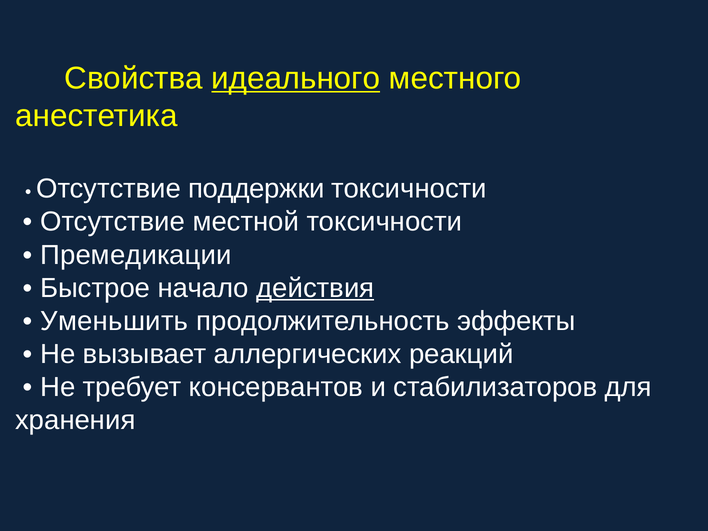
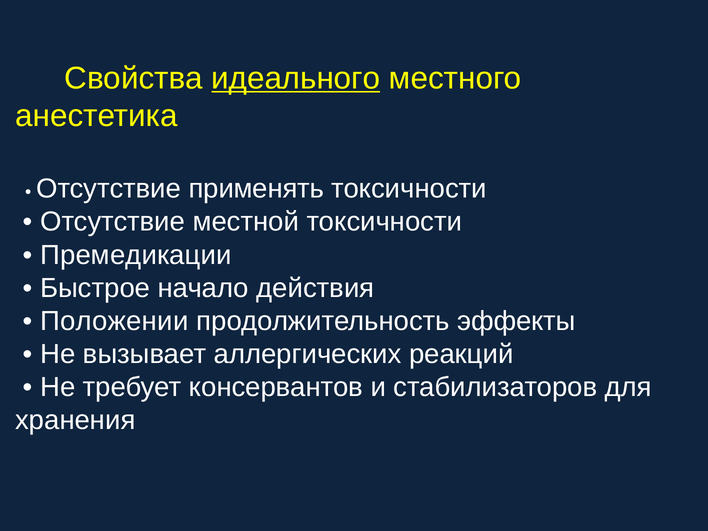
поддержки: поддержки -> применять (256, 189)
действия underline: present -> none (315, 288)
Уменьшить: Уменьшить -> Положении (114, 321)
